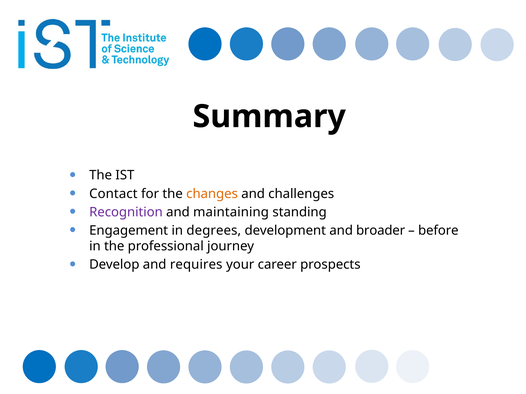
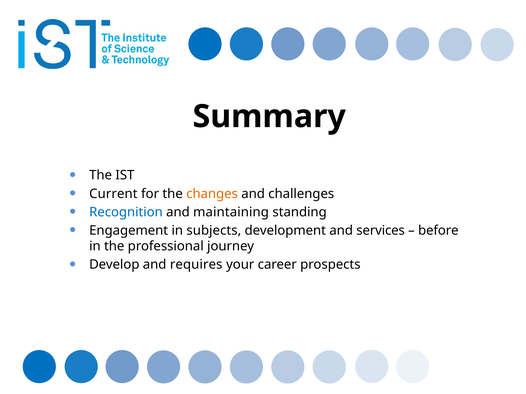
Contact: Contact -> Current (113, 194)
Recognition colour: purple -> blue (126, 212)
degrees: degrees -> subjects (214, 231)
broader: broader -> services (381, 231)
